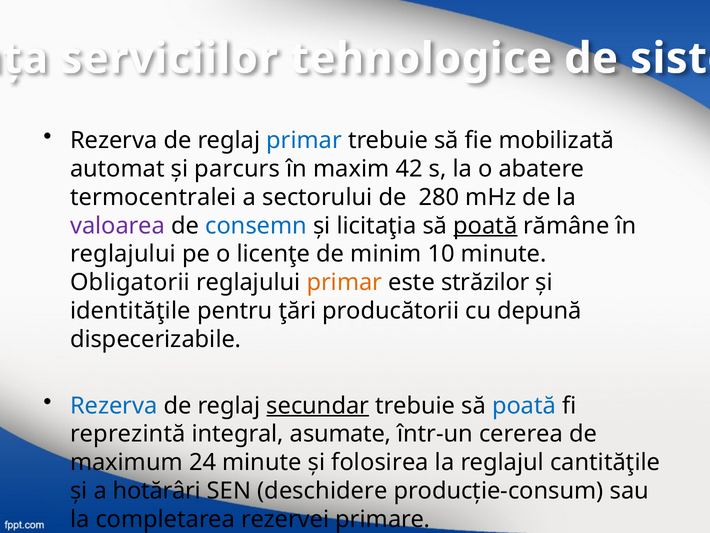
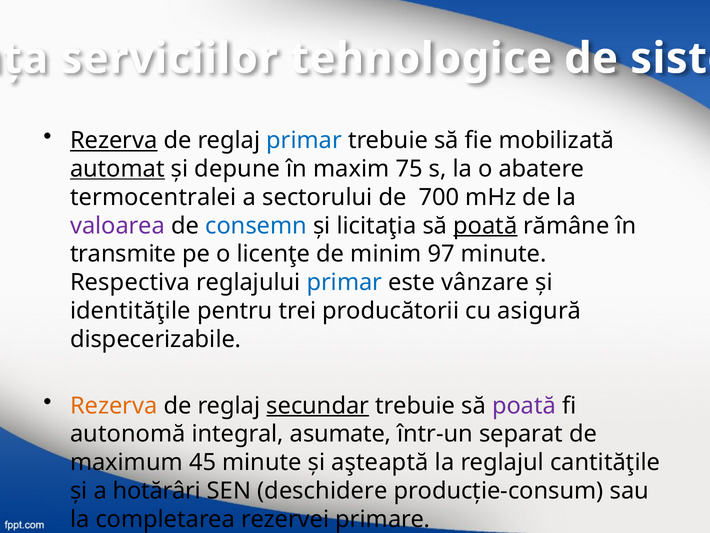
Rezerva underline: none -> present (114, 140)
automat underline: none -> present (117, 169)
parcurs: parcurs -> depune (237, 169)
42: 42 -> 75 (409, 169)
280: 280 -> 700 (439, 197)
reglajului: reglajului -> transmite (123, 254)
10: 10 -> 97 (441, 254)
Obligatorii: Obligatorii -> Respectiva (130, 282)
primar colour: orange -> blue (344, 282)
străzilor: străzilor -> vânzare (485, 282)
ţări: ţări -> trei (297, 311)
depună: depună -> asigură (539, 311)
Rezerva colour: blue -> orange (114, 405)
poată colour: blue -> purple (524, 405)
reprezintă: reprezintă -> autonomă (128, 434)
cererea: cererea -> separat (521, 434)
24: 24 -> 45 (203, 462)
folosirea: folosirea -> aşteaptă (380, 462)
